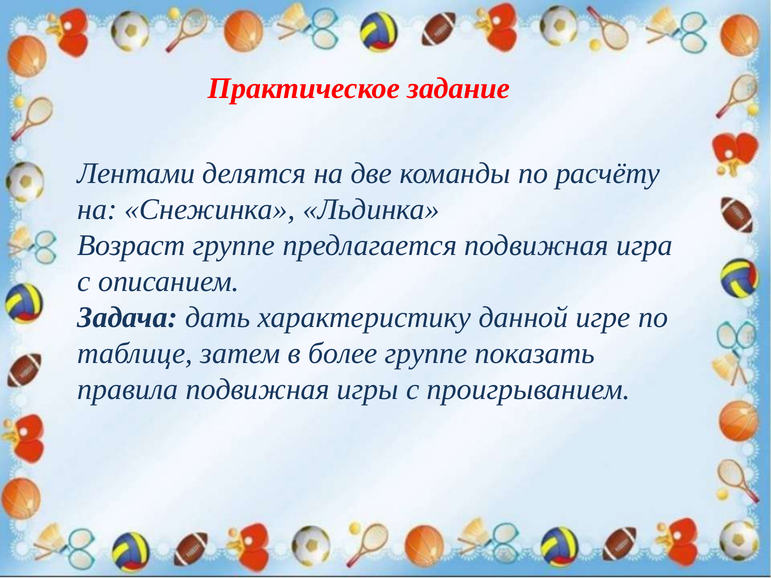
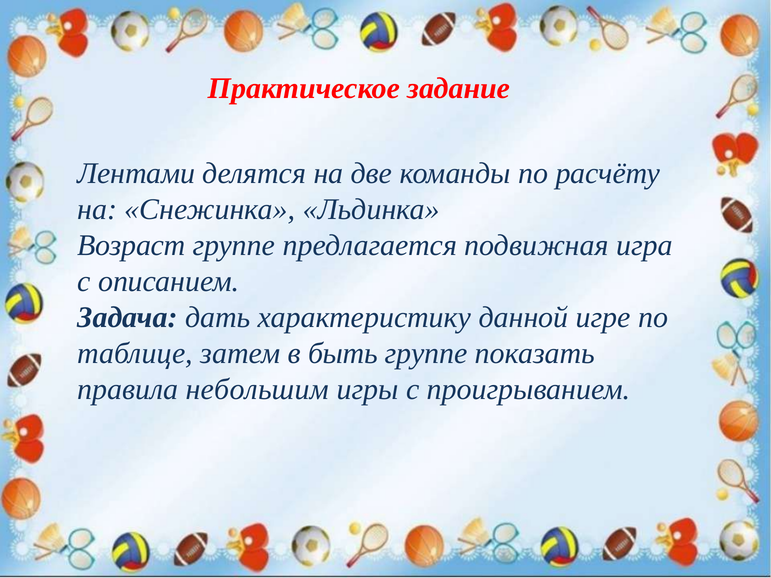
более: более -> быть (343, 353)
правила подвижная: подвижная -> небольшим (258, 389)
